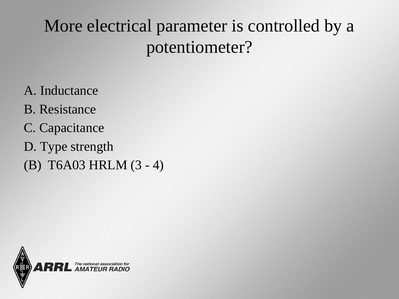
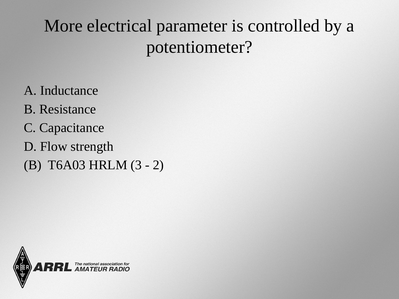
Type: Type -> Flow (54, 147)
4: 4 -> 2 (158, 165)
